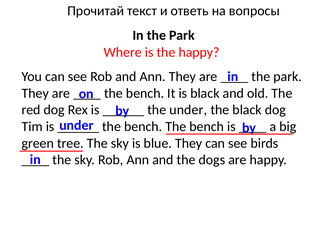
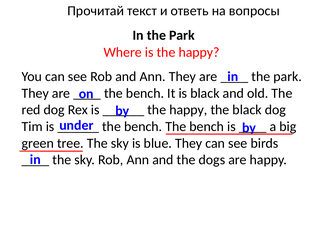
under: under -> happy (188, 110)
